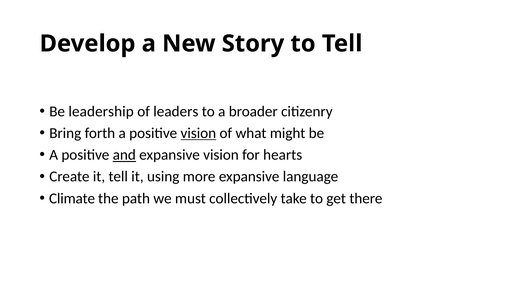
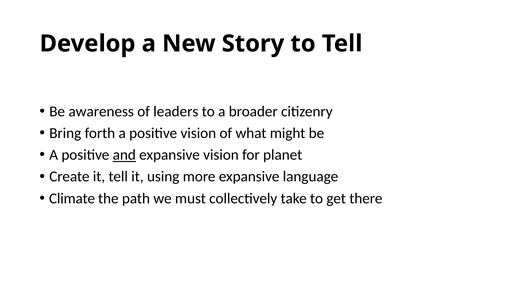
leadership: leadership -> awareness (101, 111)
vision underline: present -> none (198, 133)
hearts: hearts -> planet (283, 155)
